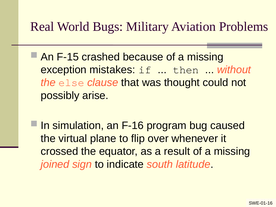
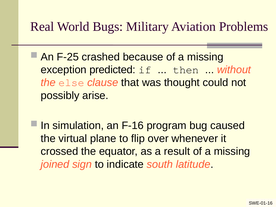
F-15: F-15 -> F-25 (68, 57)
mistakes: mistakes -> predicted (112, 70)
